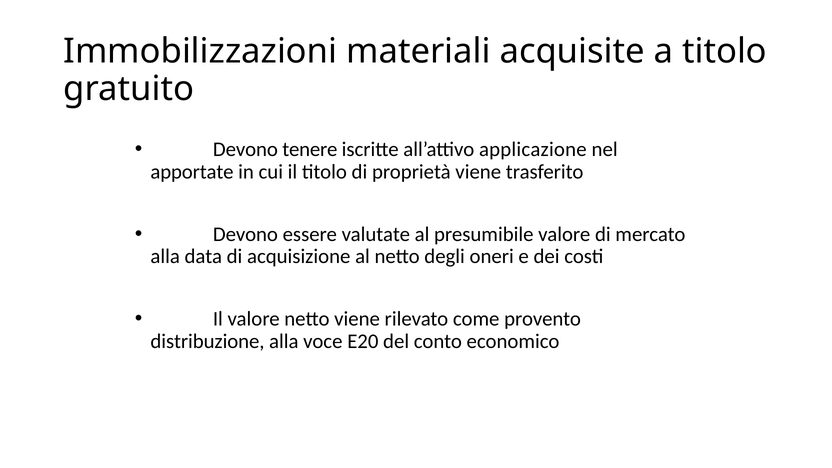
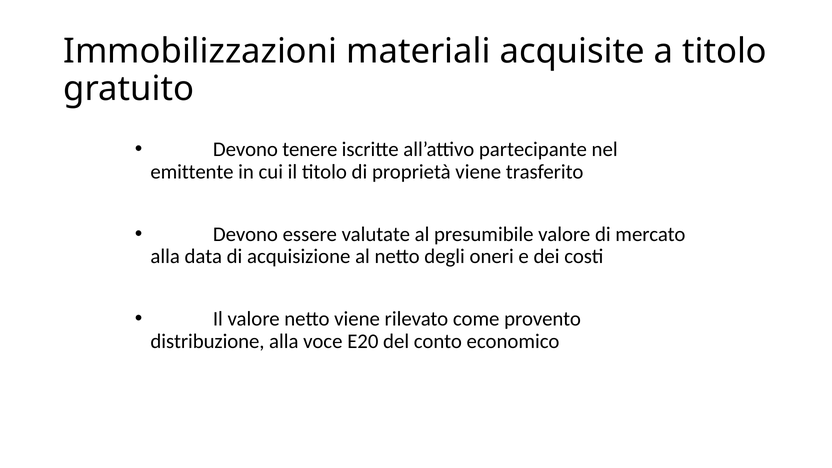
applicazione: applicazione -> partecipante (533, 149)
apportate: apportate -> emittente (192, 172)
